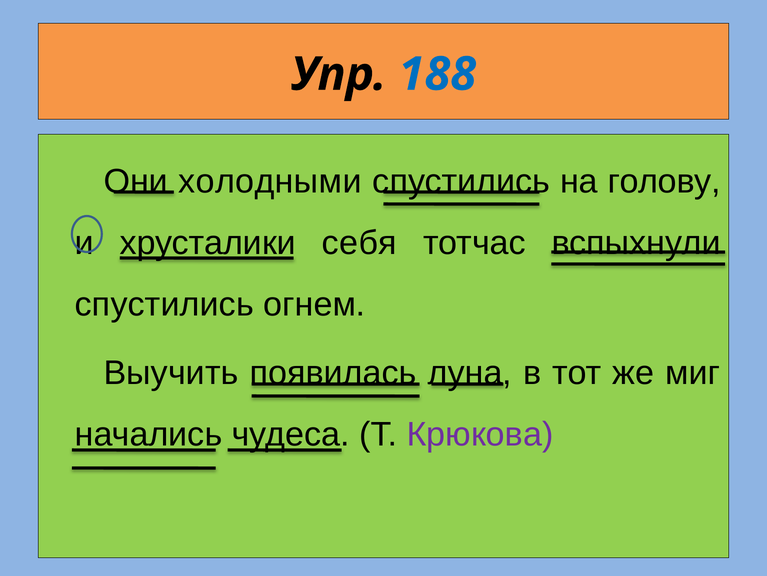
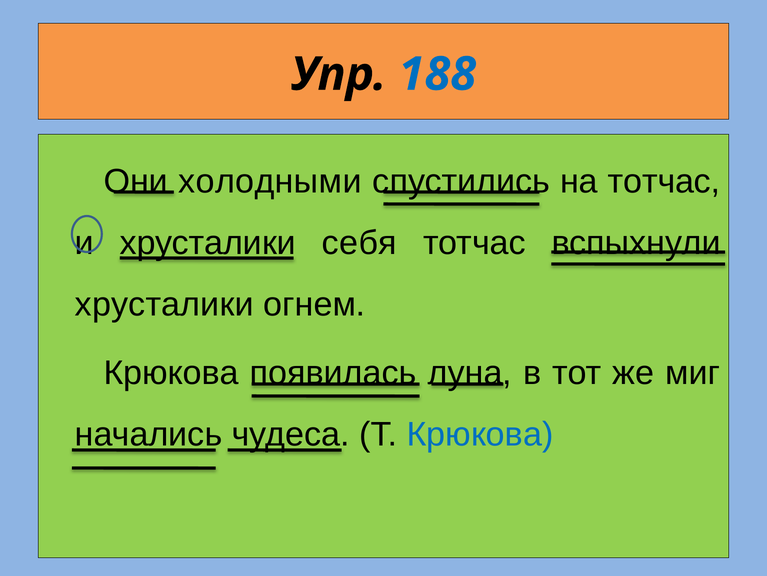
на голову: голову -> тотчас (664, 181)
спустились: спустились -> хрусталики (164, 304)
Выучить: Выучить -> Крюкова (171, 372)
Крюкова colour: purple -> blue (480, 434)
